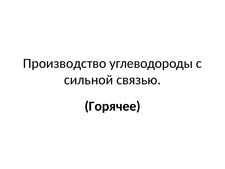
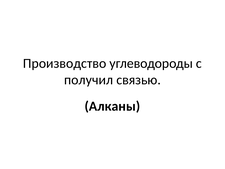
сильной: сильной -> получил (89, 80)
Горячее: Горячее -> Алканы (112, 106)
